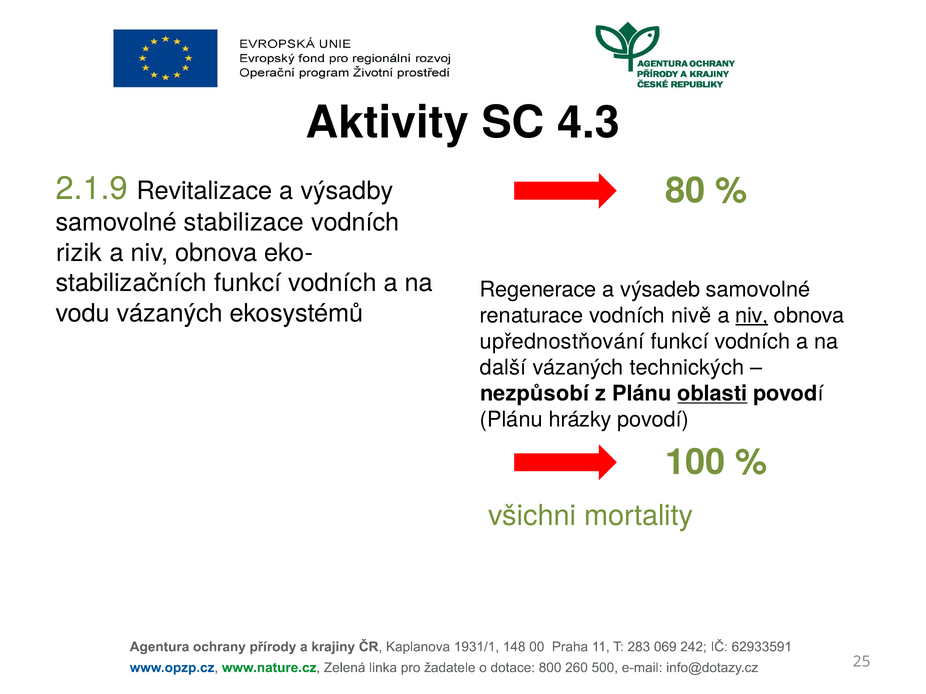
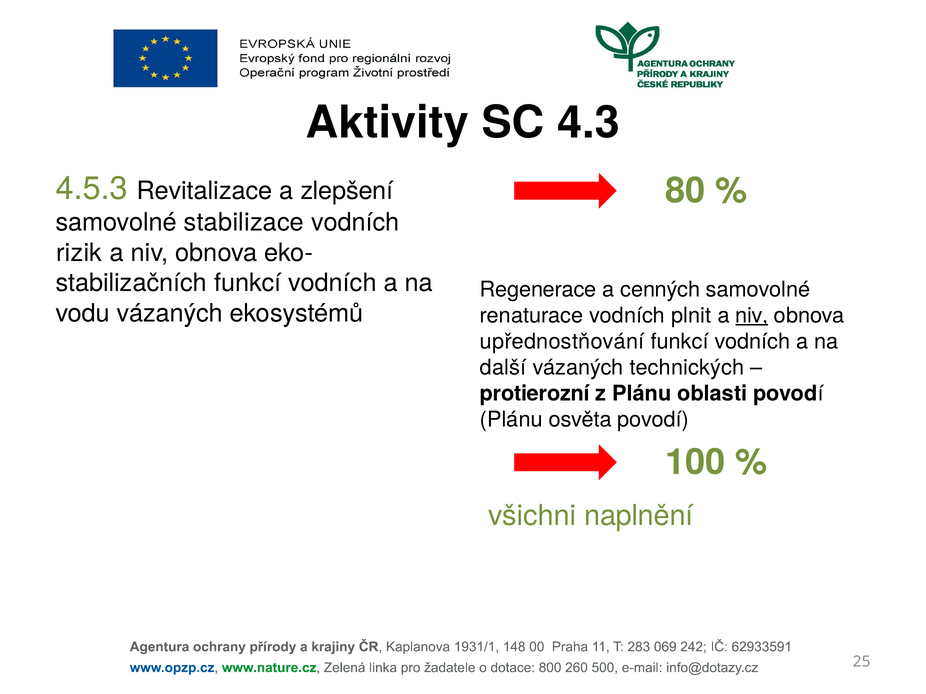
2.1.9: 2.1.9 -> 4.5.3 (92, 189)
výsadby: výsadby -> zlepšení (347, 191)
výsadeb: výsadeb -> cenných (660, 290)
nivě: nivě -> plnit (691, 316)
nezpůsobí: nezpůsobí -> protierozní (535, 394)
oblasti underline: present -> none (712, 394)
hrázky: hrázky -> osvěta (580, 420)
mortality: mortality -> naplnění (639, 516)
